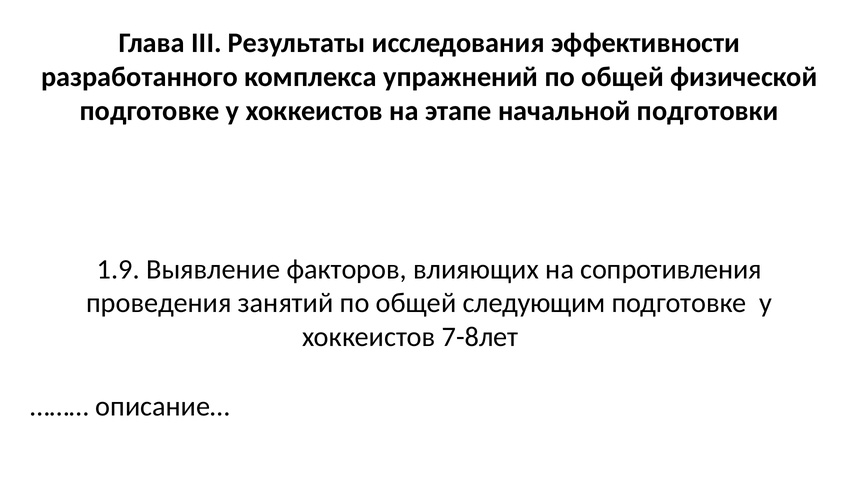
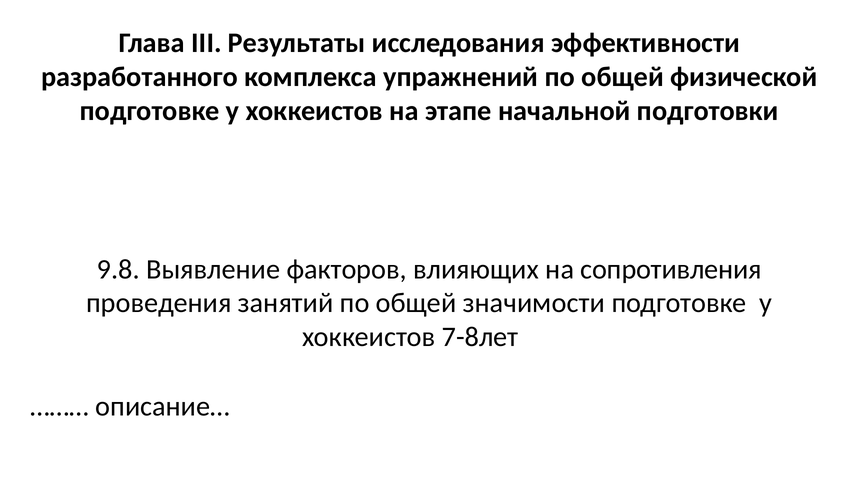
1.9: 1.9 -> 9.8 (118, 269)
следующим: следующим -> значимости (534, 303)
